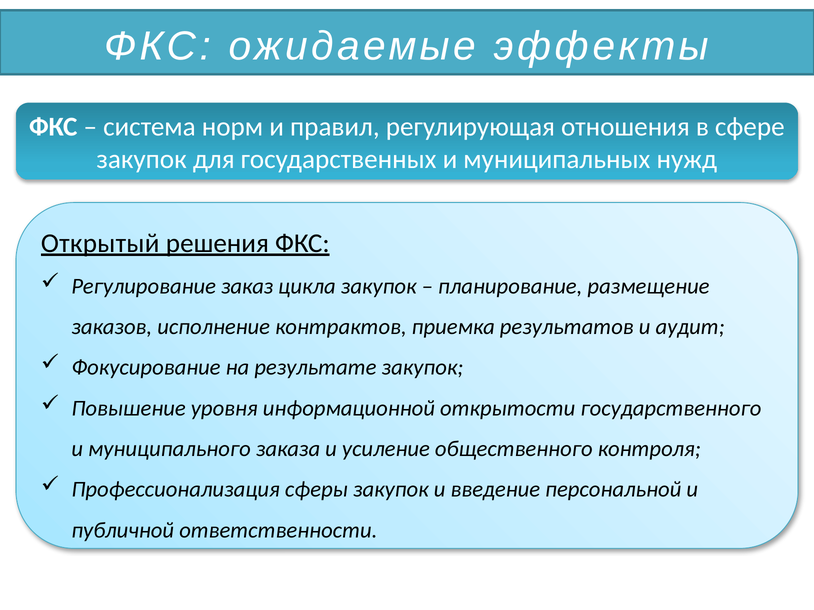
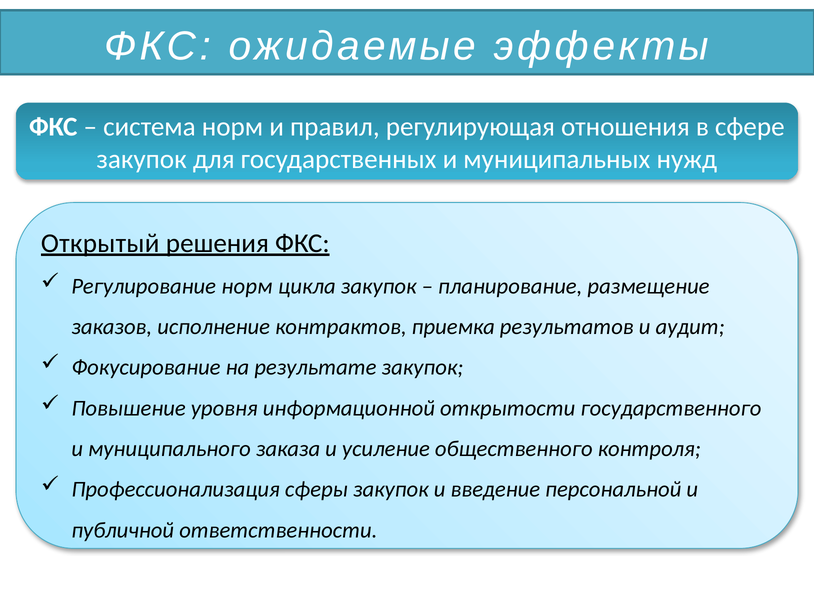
Регулирование заказ: заказ -> норм (247, 286)
